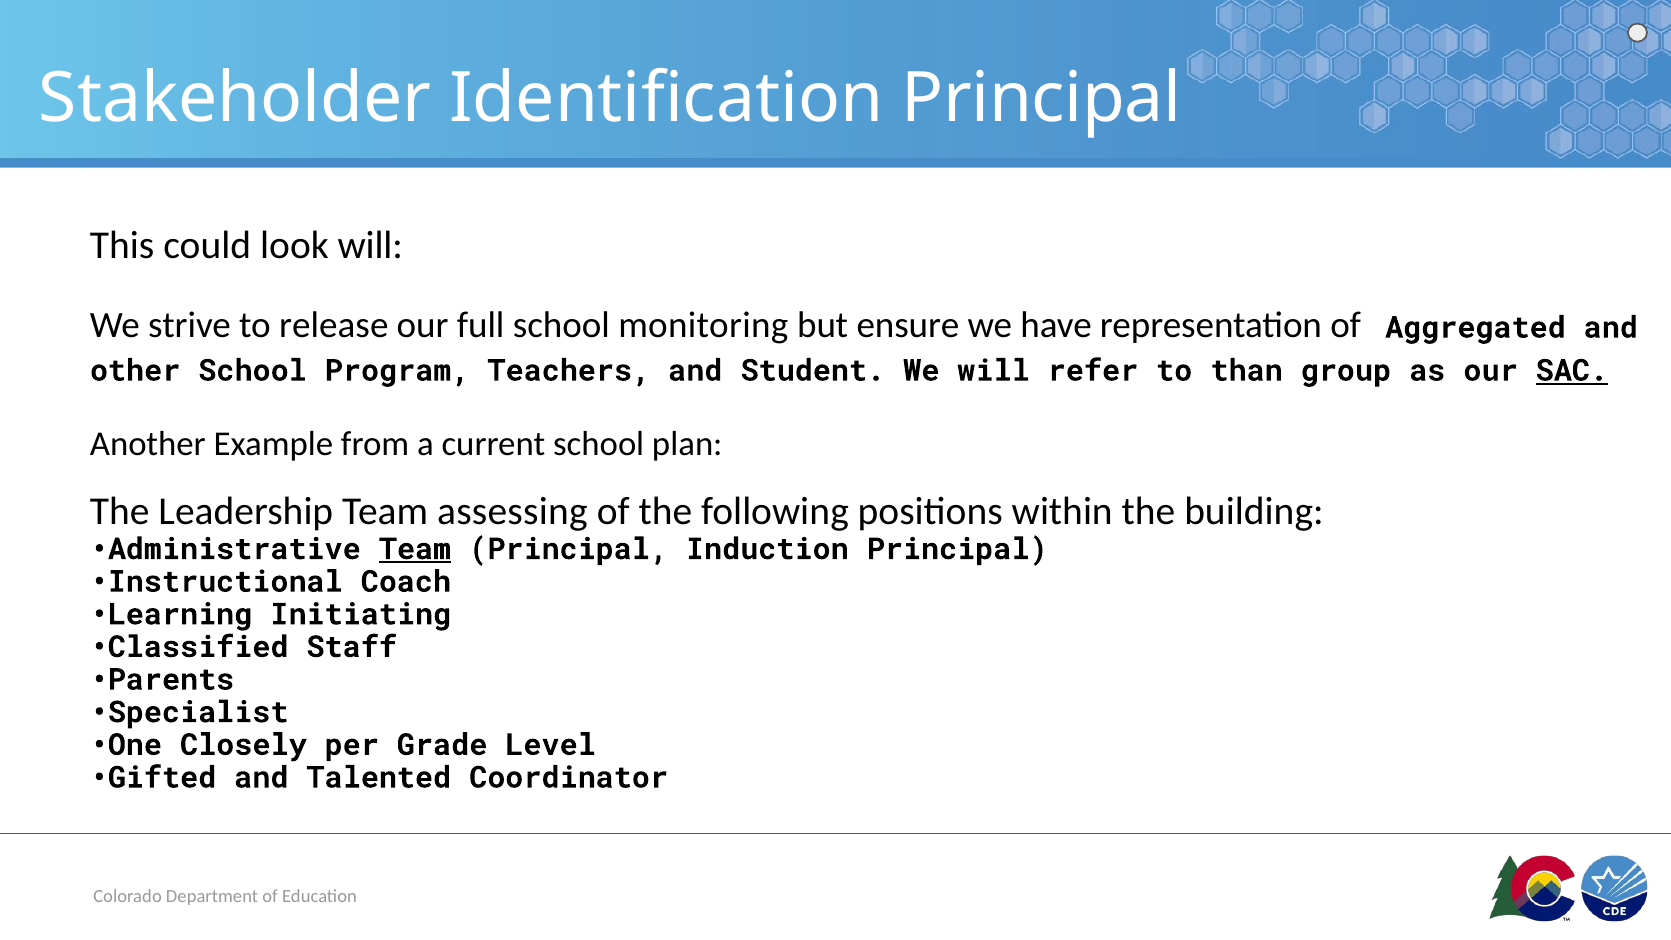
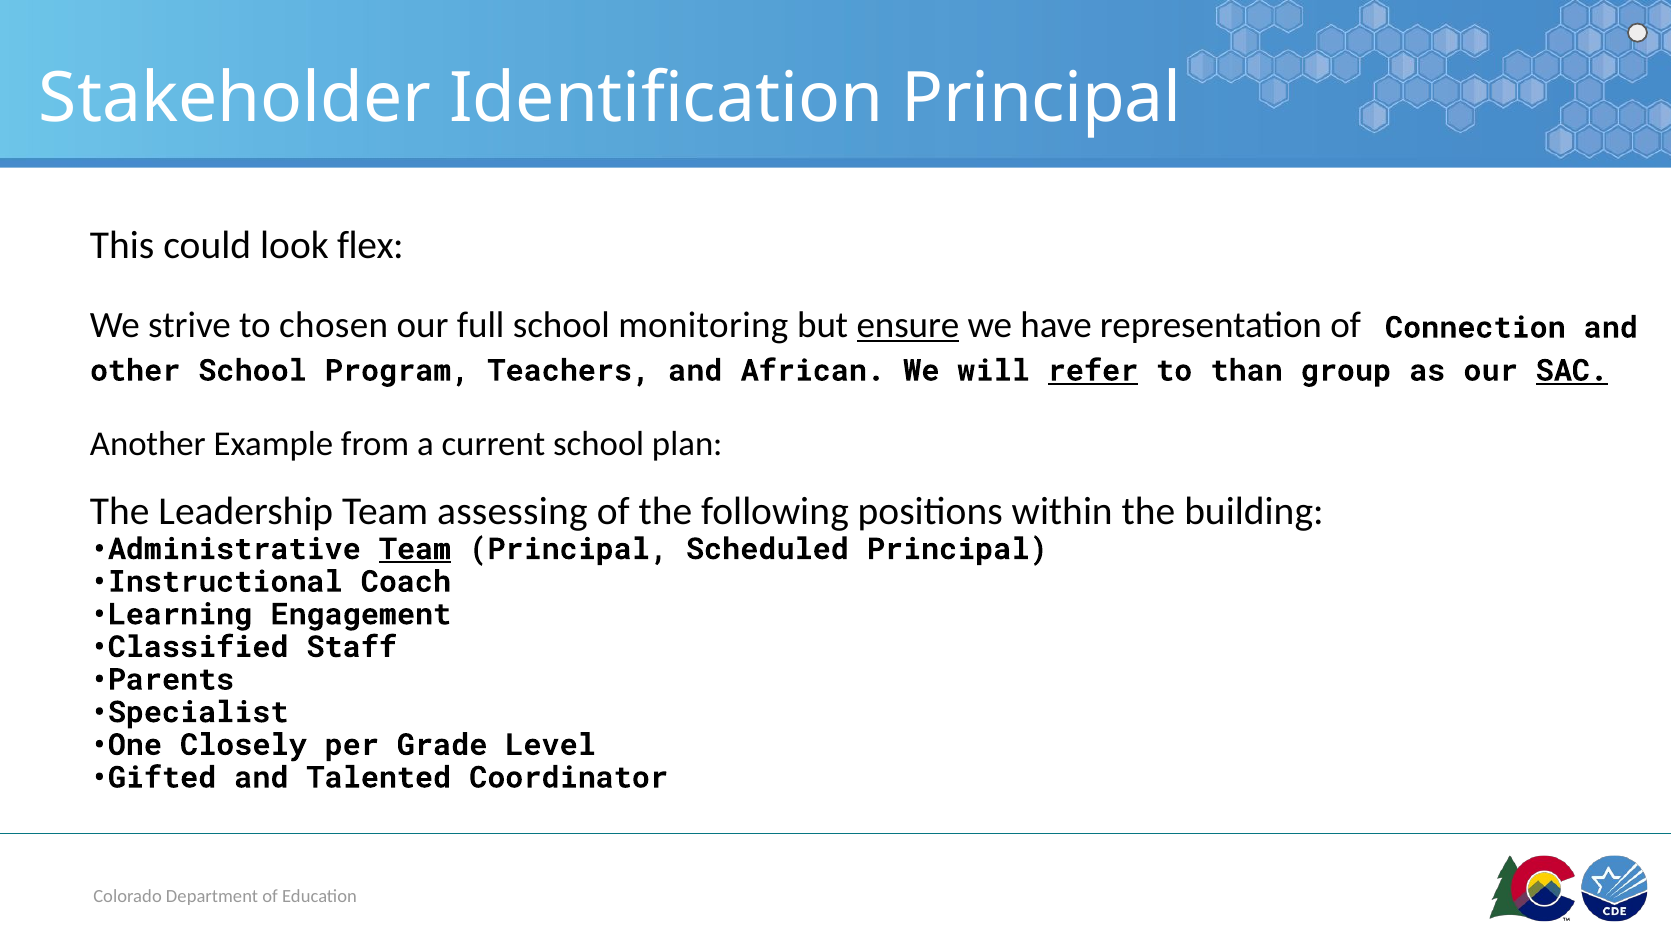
look will: will -> flex (370, 245)
release: release -> chosen (334, 325)
ensure underline: none -> present (908, 325)
Aggregated: Aggregated -> Connection (1475, 328)
Student: Student -> African (813, 371)
refer underline: none -> present (1093, 371)
Induction: Induction -> Scheduled (767, 549)
Initiating: Initiating -> Engagement (361, 614)
